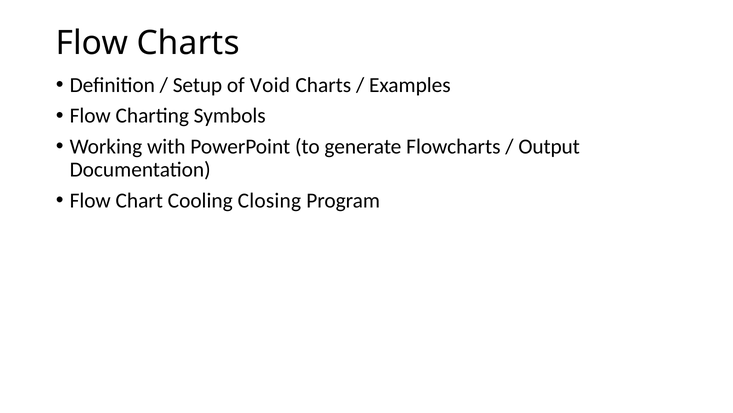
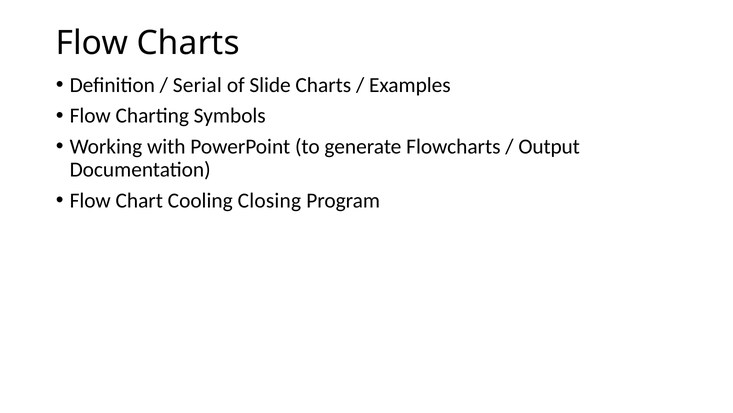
Setup: Setup -> Serial (197, 85)
Void: Void -> Slide (270, 85)
